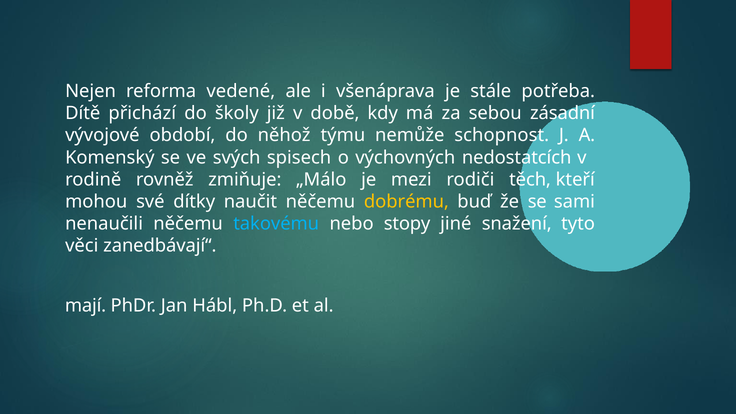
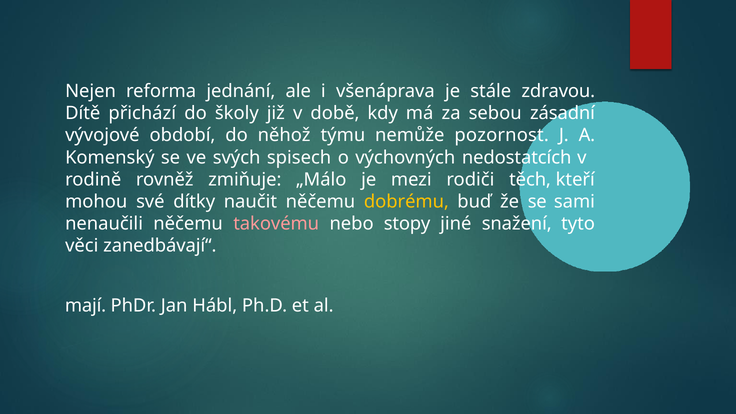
vedené: vedené -> jednání (241, 91)
potřeba: potřeba -> zdravou (558, 91)
schopnost: schopnost -> pozornost (502, 135)
takovému colour: light blue -> pink (276, 224)
